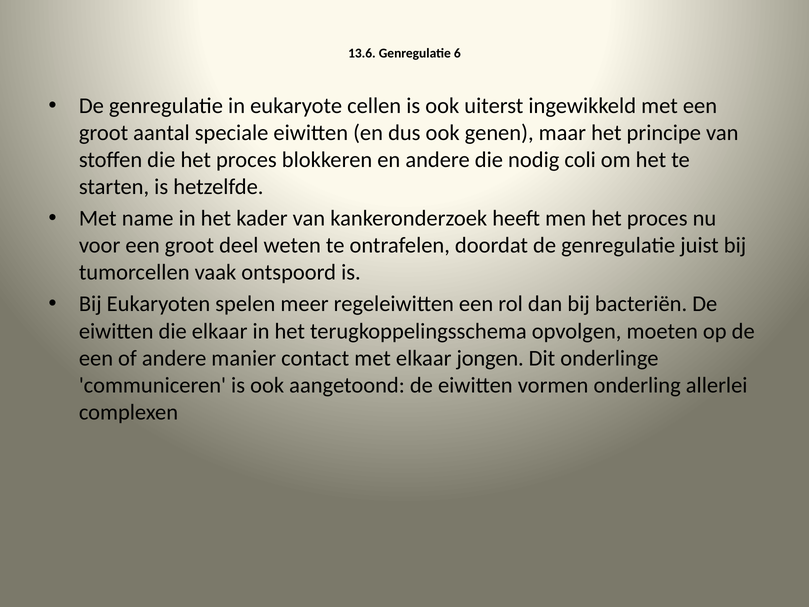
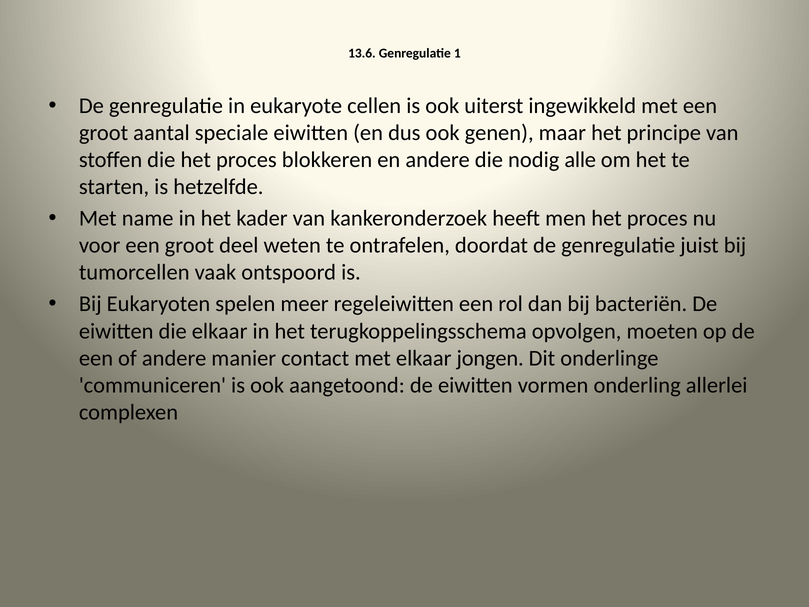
6: 6 -> 1 (457, 53)
coli: coli -> alle (580, 160)
